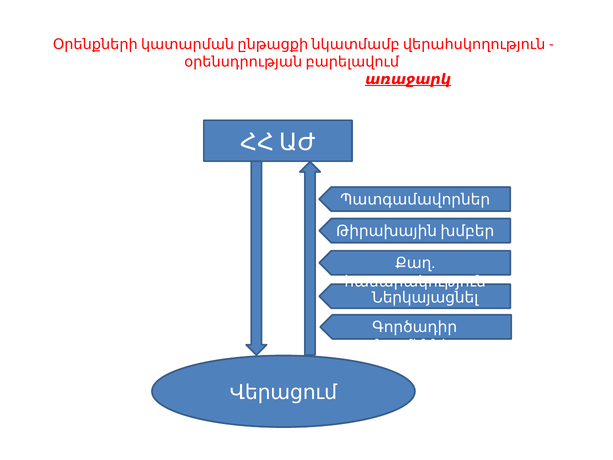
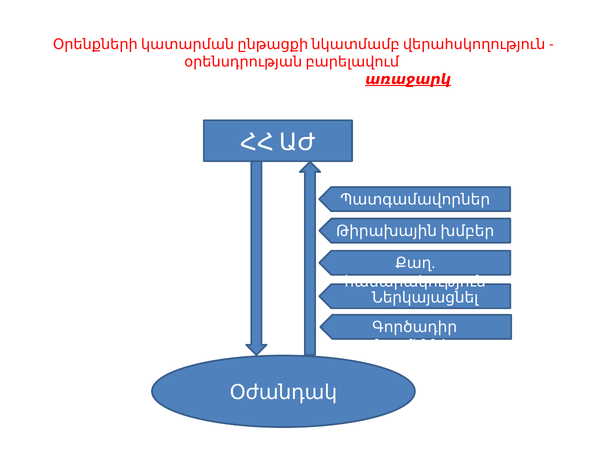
Վերացում: Վերացում -> Օժանդակ (283, 393)
